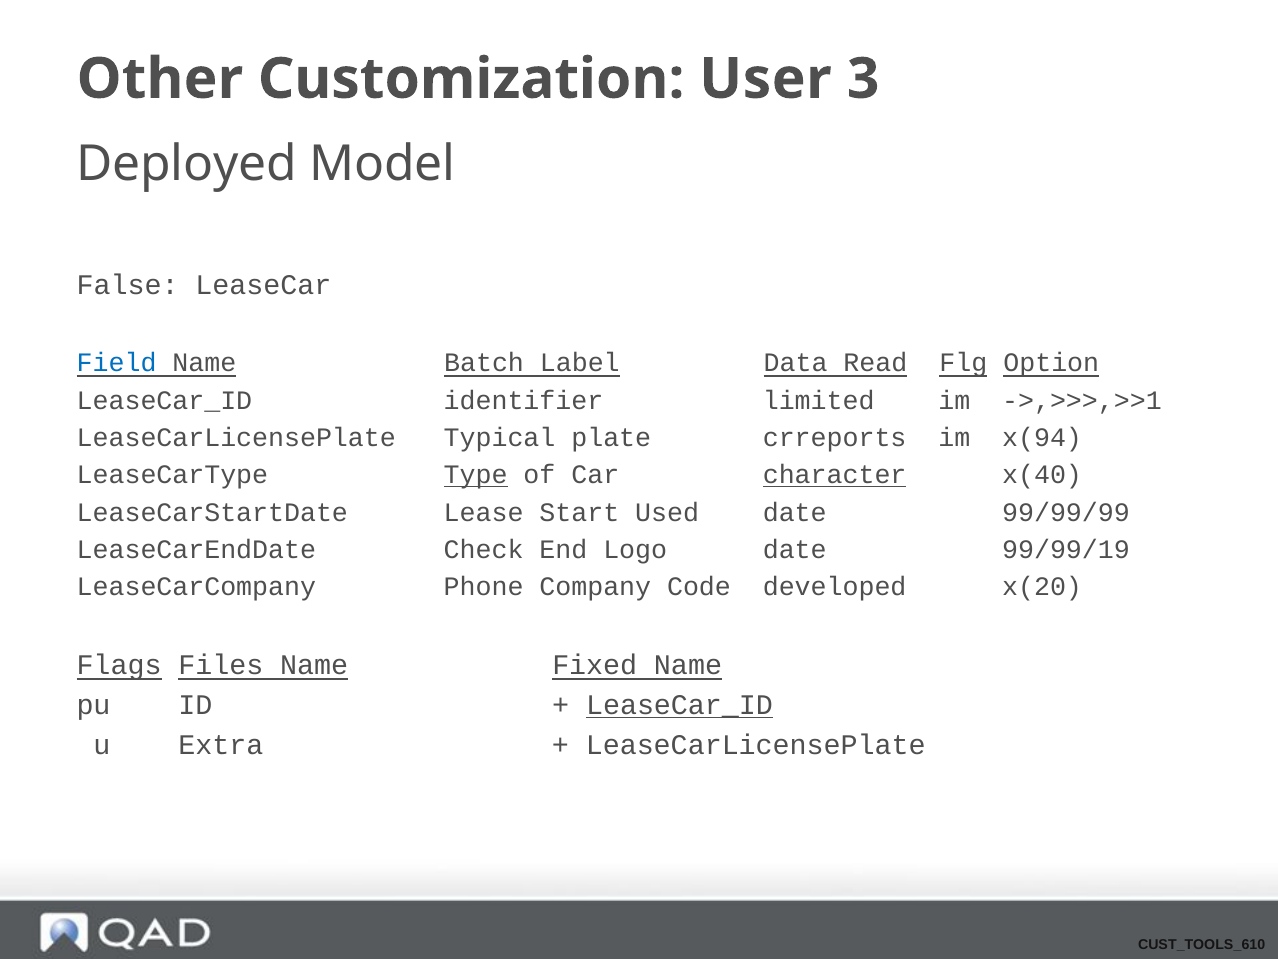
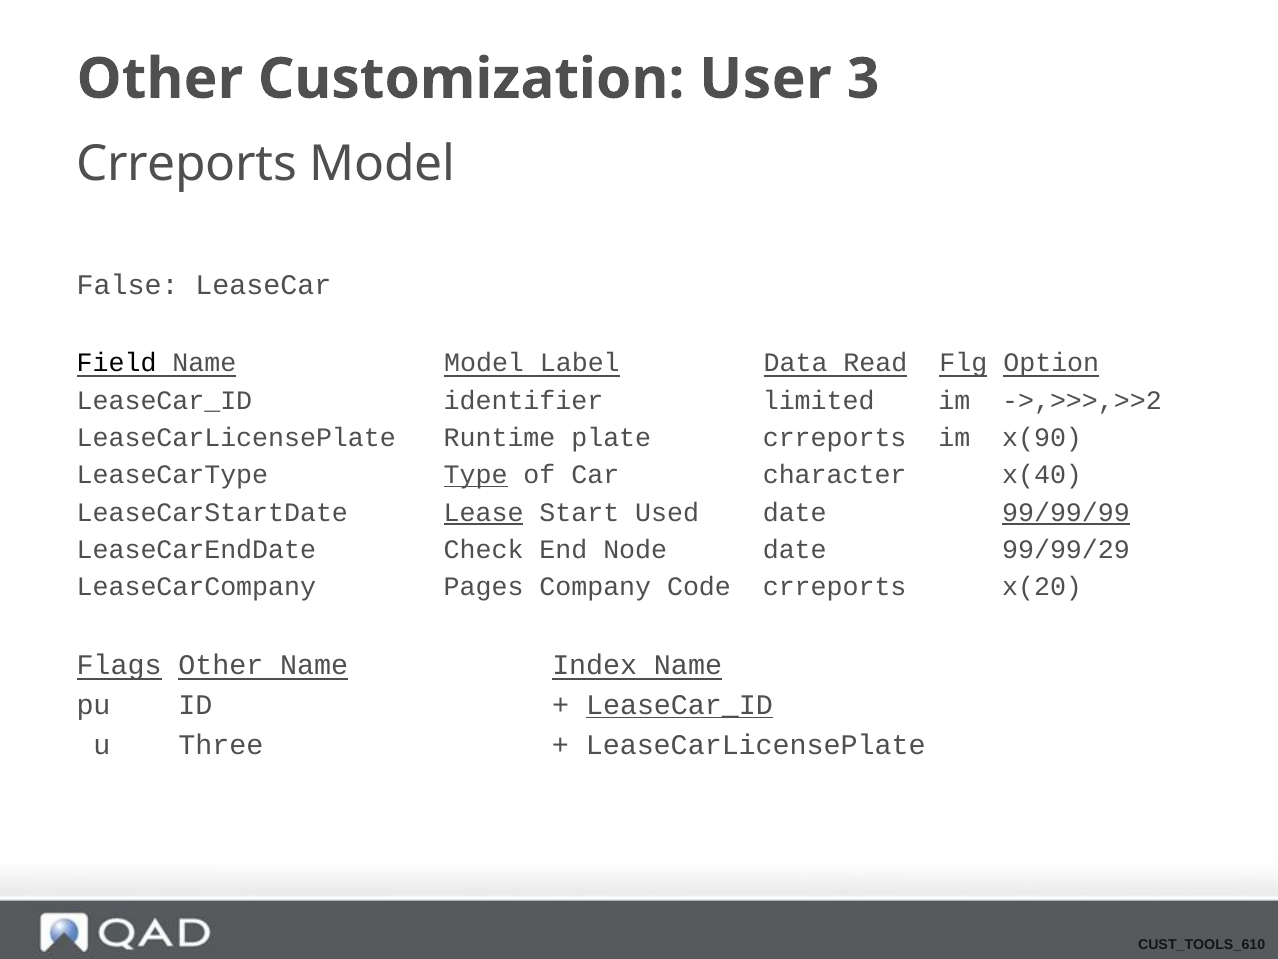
Deployed: Deployed -> Crreports (187, 164)
Field colour: blue -> black (117, 363)
Name Batch: Batch -> Model (484, 363)
->,>>>,>>1: ->,>>>,>>1 -> ->,>>>,>>2 (1082, 400)
Typical: Typical -> Runtime (500, 438)
x(94: x(94 -> x(90 (1042, 438)
character underline: present -> none (835, 475)
Lease underline: none -> present (484, 512)
99/99/99 underline: none -> present (1066, 512)
Logo: Logo -> Node (635, 549)
99/99/19: 99/99/19 -> 99/99/29 (1066, 549)
Phone: Phone -> Pages (484, 587)
Code developed: developed -> crreports (835, 587)
Flags Files: Files -> Other (221, 665)
Fixed: Fixed -> Index (595, 665)
Extra: Extra -> Three (221, 745)
